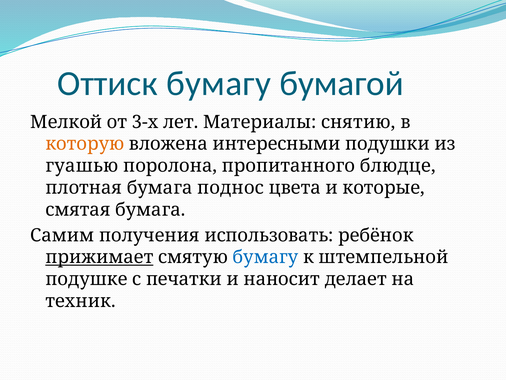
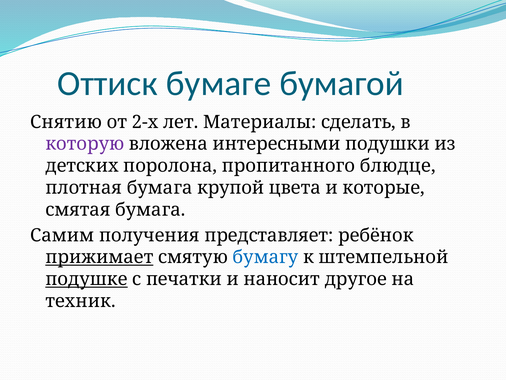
Оттиск бумагу: бумагу -> бумаге (219, 84)
Мелкой: Мелкой -> Снятию (66, 122)
3-х: 3-х -> 2-х (145, 122)
снятию: снятию -> сделать (358, 122)
которую colour: orange -> purple (85, 144)
гуашью: гуашью -> детских (82, 166)
поднос: поднос -> крупой (231, 188)
использовать: использовать -> представляет (269, 235)
подушке underline: none -> present (87, 279)
делает: делает -> другое (356, 279)
